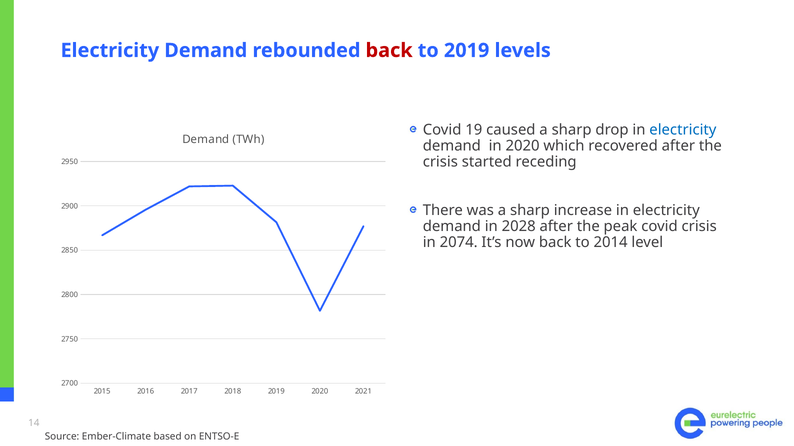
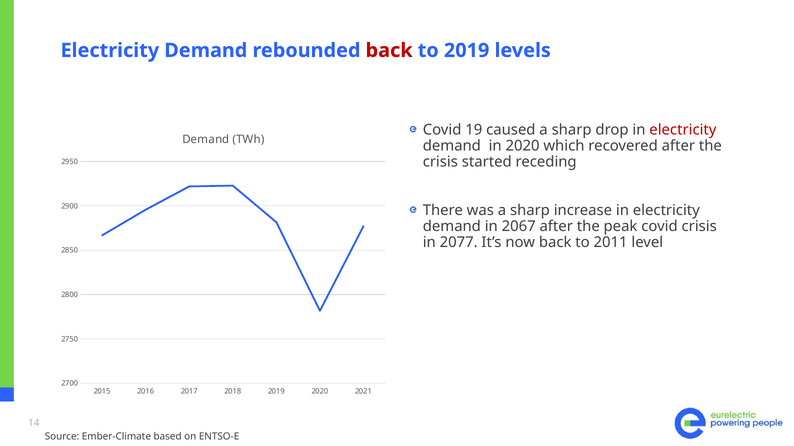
electricity colour: blue -> red (683, 130)
2028: 2028 -> 2067 (519, 227)
2074: 2074 -> 2077 (459, 243)
2014: 2014 -> 2011 (611, 243)
